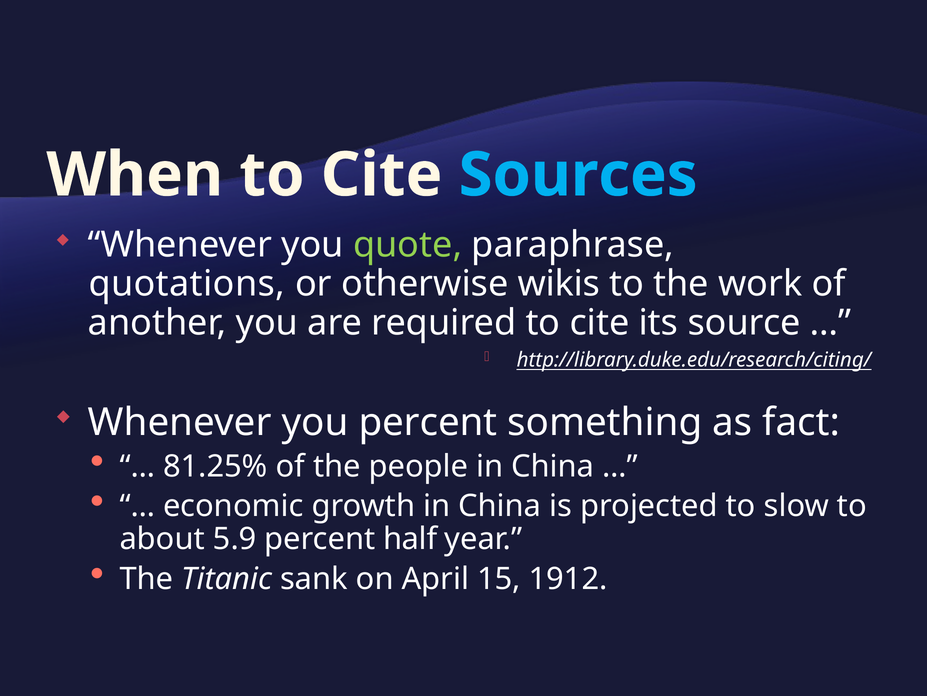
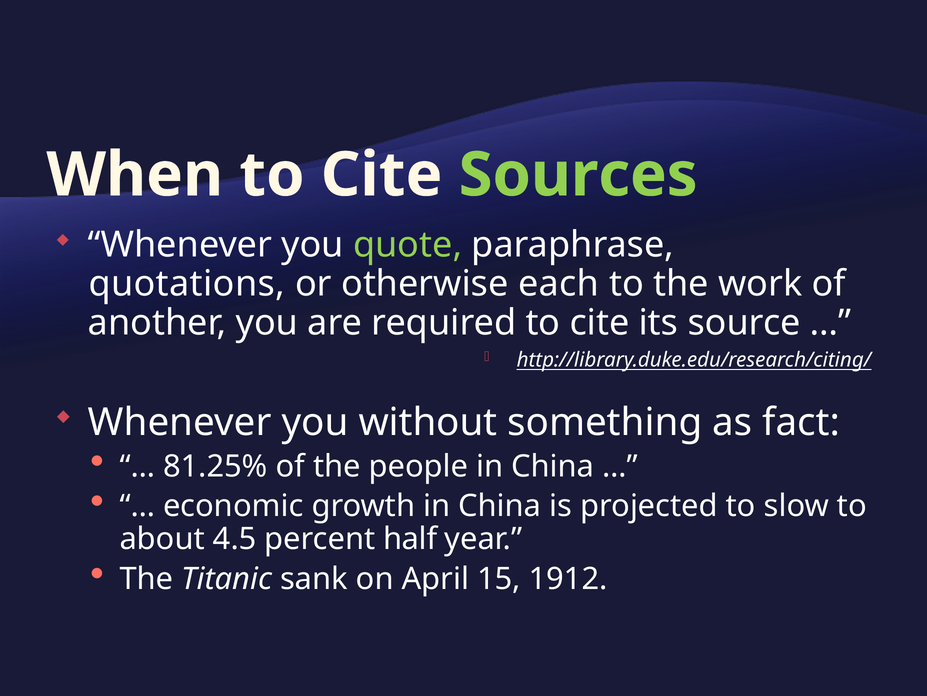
Sources colour: light blue -> light green (578, 175)
wikis: wikis -> each (559, 284)
you percent: percent -> without (428, 422)
5.9: 5.9 -> 4.5 (235, 539)
